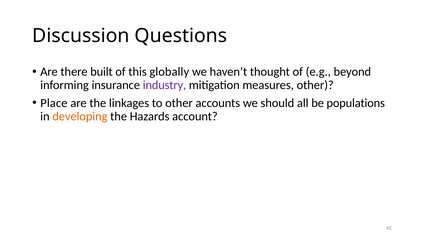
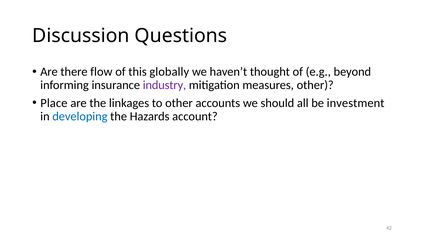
built: built -> flow (101, 72)
populations: populations -> investment (356, 103)
developing colour: orange -> blue (80, 116)
